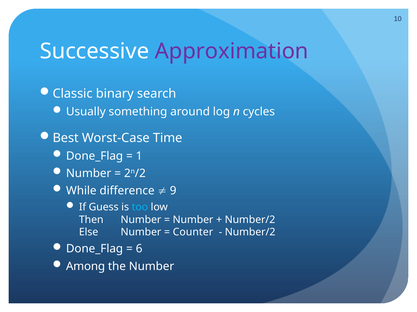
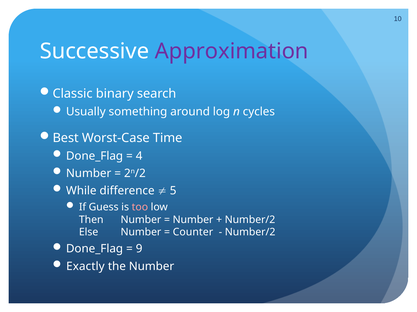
1: 1 -> 4 (139, 156)
9: 9 -> 5 (173, 191)
too colour: light blue -> pink (140, 208)
6: 6 -> 9 (139, 249)
Among: Among -> Exactly (85, 267)
